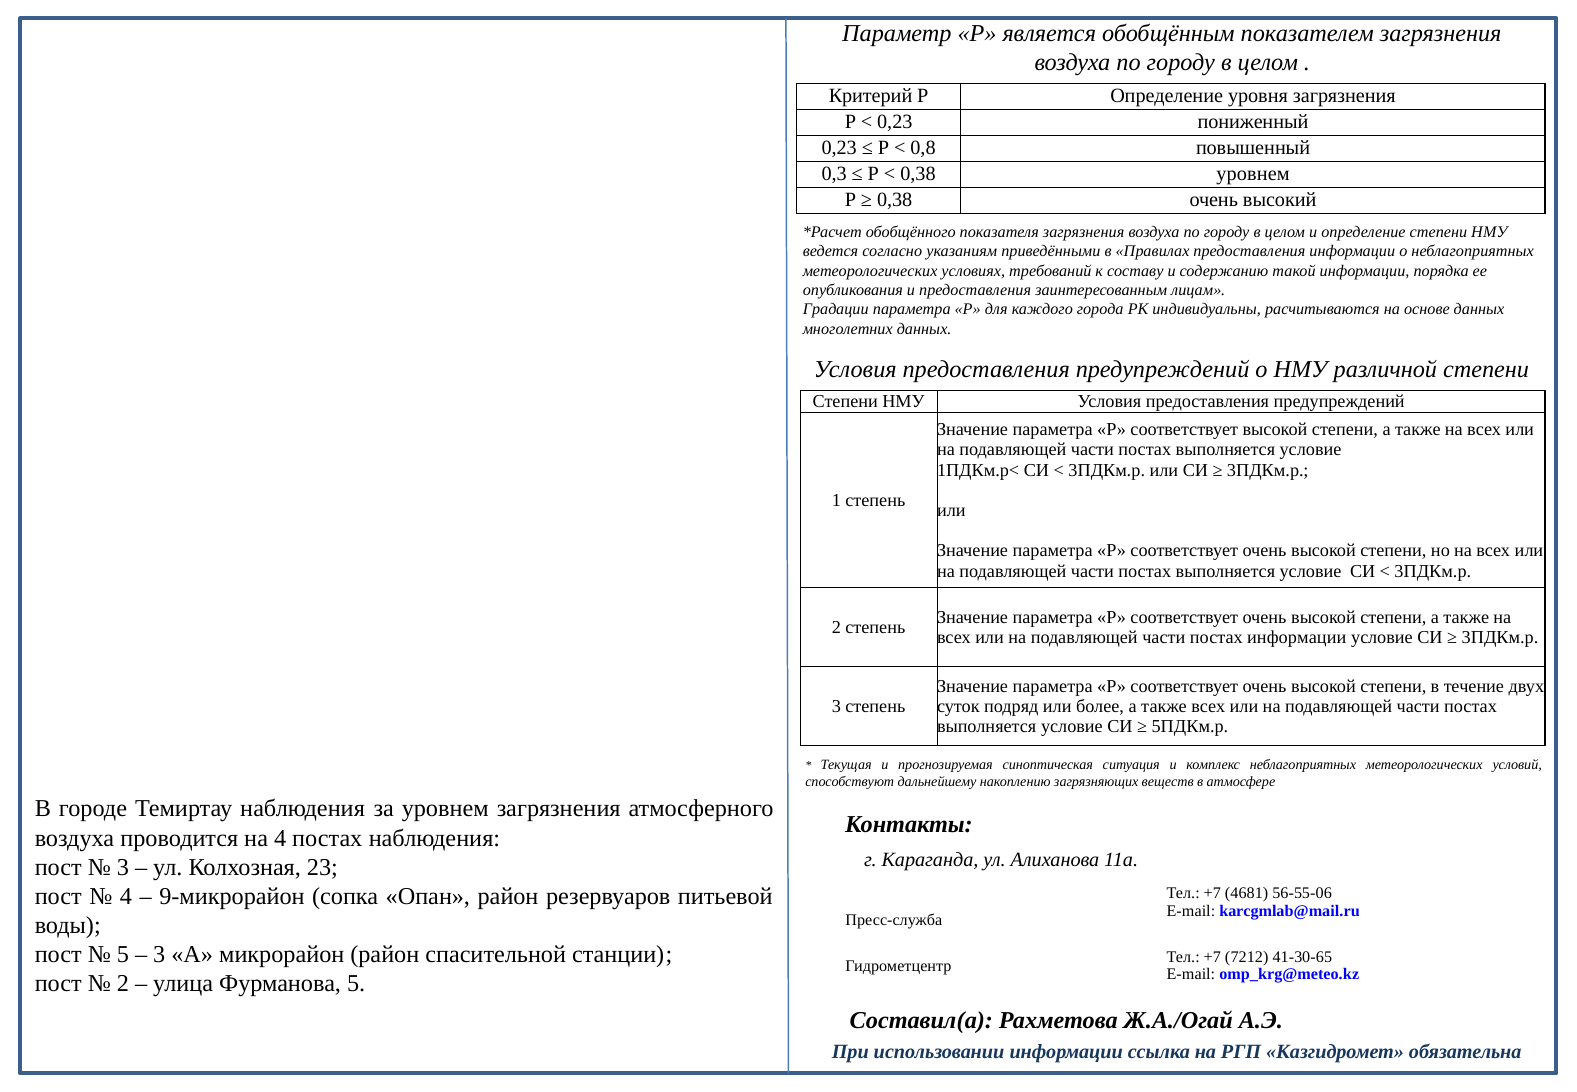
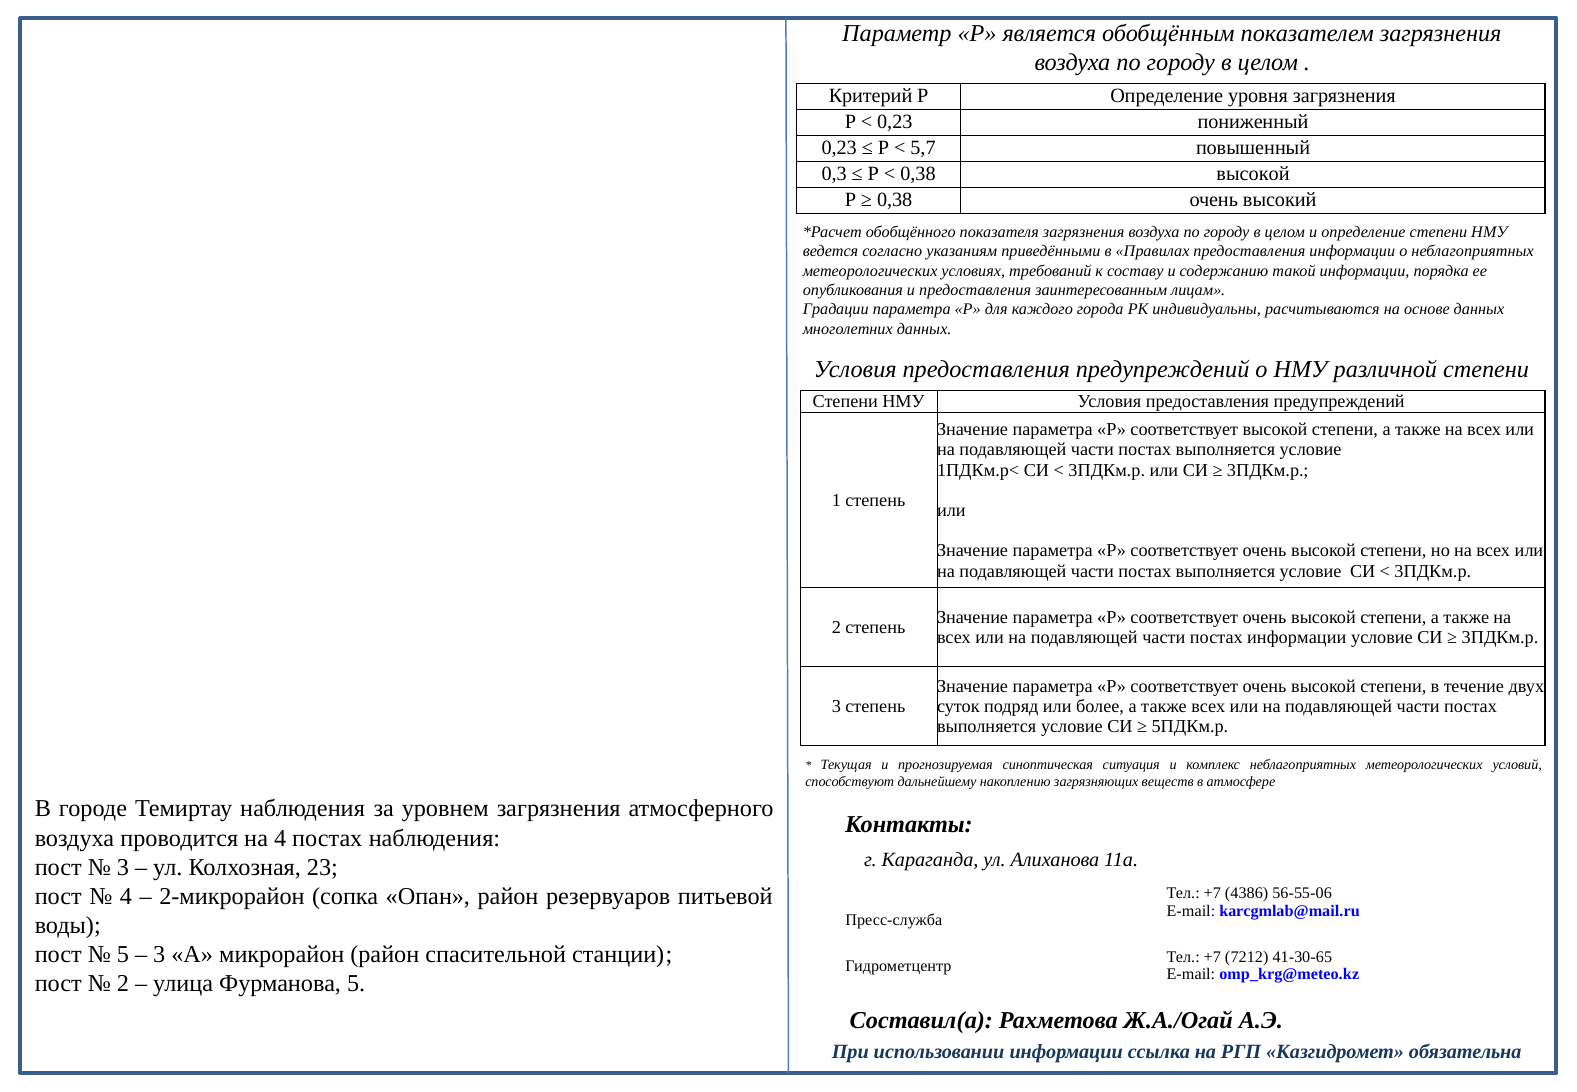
0,8: 0,8 -> 5,7 (923, 148)
0,38 уровнем: уровнем -> высокой (1253, 174)
9-микрорайон: 9-микрорайон -> 2-микрорайон (232, 896)
4681: 4681 -> 4386 (1247, 893)
